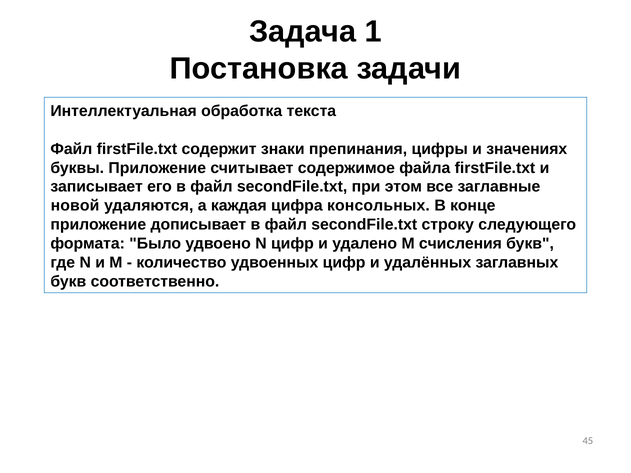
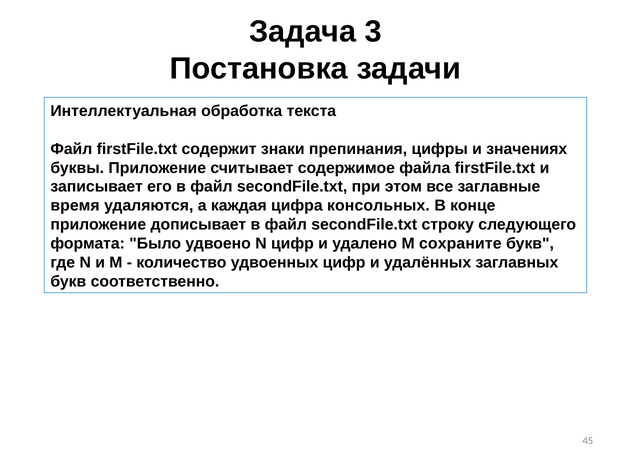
1: 1 -> 3 (373, 32)
новой: новой -> время (75, 206)
счисления: счисления -> сохраните (460, 244)
